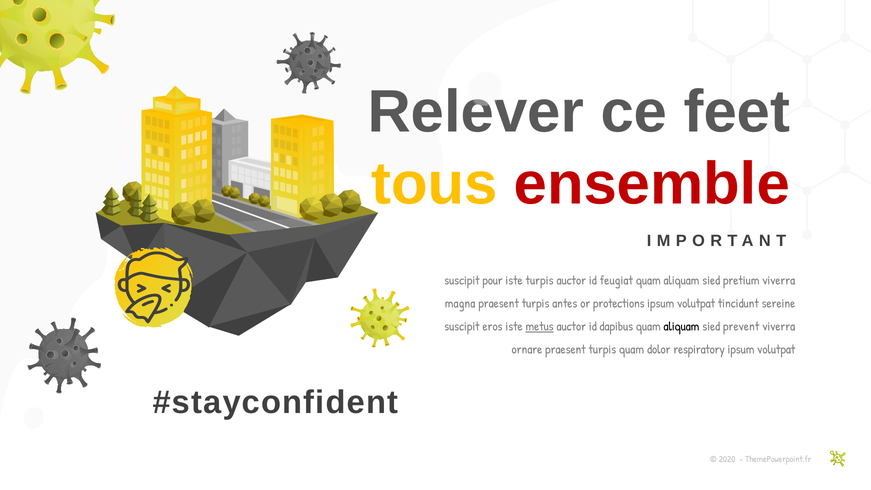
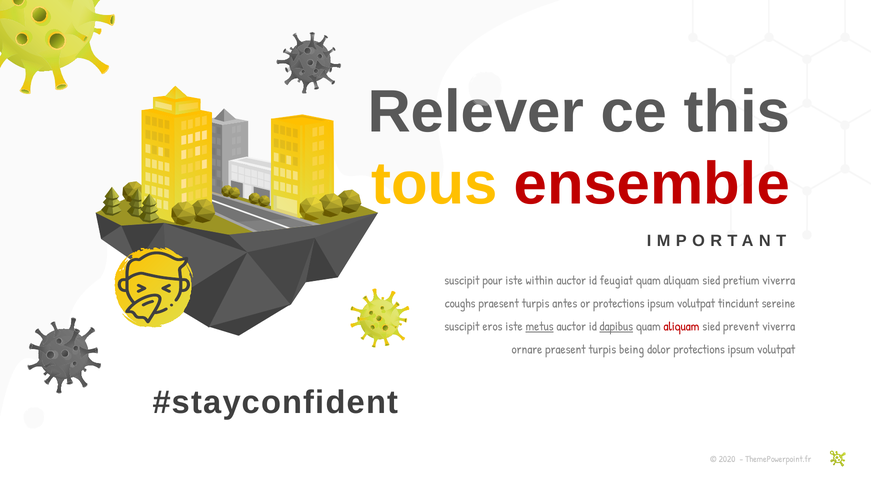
feet: feet -> this (737, 112)
iste turpis: turpis -> within (540, 281)
magna: magna -> coughs (460, 304)
dapibus underline: none -> present (616, 326)
aliquam colour: black -> red (681, 326)
turpis quam: quam -> being (632, 349)
dolor respiratory: respiratory -> protections (699, 349)
